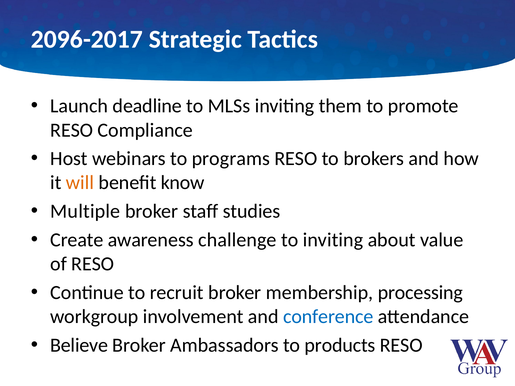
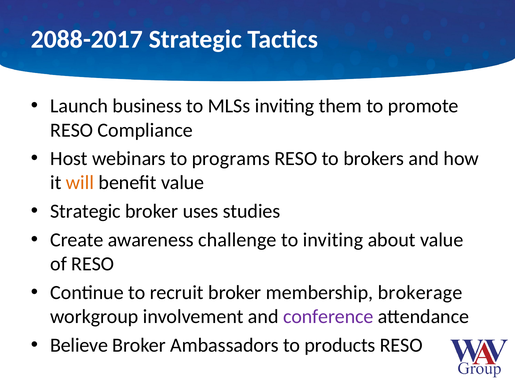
2096-2017: 2096-2017 -> 2088-2017 (87, 39)
deadline: deadline -> business (147, 106)
benefit know: know -> value (183, 183)
Multiple: Multiple -> Strategic (85, 211)
staff: staff -> uses (201, 211)
processing: processing -> brokerage (420, 293)
conference colour: blue -> purple (328, 317)
